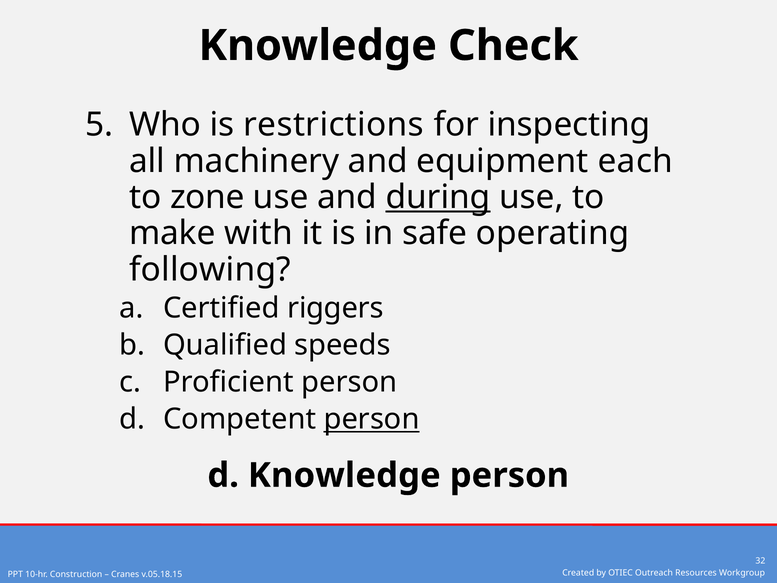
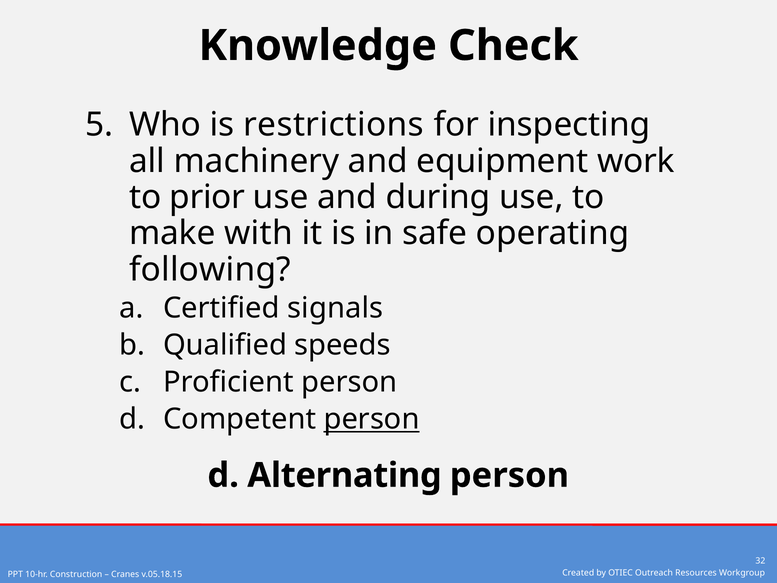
each: each -> work (636, 161)
zone: zone -> prior (207, 197)
during underline: present -> none (438, 197)
riggers: riggers -> signals (335, 308)
d Knowledge: Knowledge -> Alternating (345, 475)
